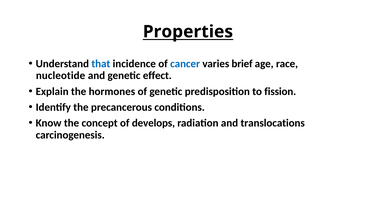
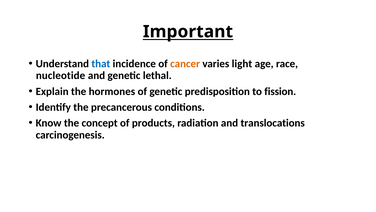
Properties: Properties -> Important (188, 32)
cancer colour: blue -> orange (185, 64)
brief: brief -> light (242, 64)
effect: effect -> lethal (157, 75)
develops: develops -> products (153, 123)
